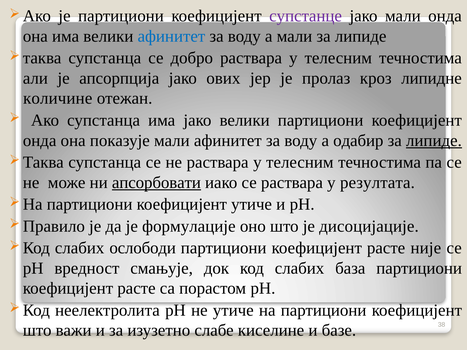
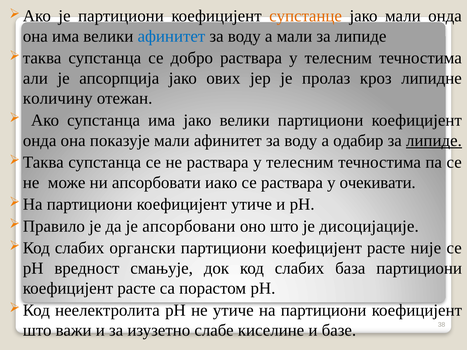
супстанце colour: purple -> orange (306, 16)
количине: количине -> количину (58, 98)
апсорбовати underline: present -> none (156, 183)
резултата: резултата -> очекивати (378, 183)
формулације: формулације -> апсорбовани (189, 226)
ослободи: ослободи -> органски (143, 248)
